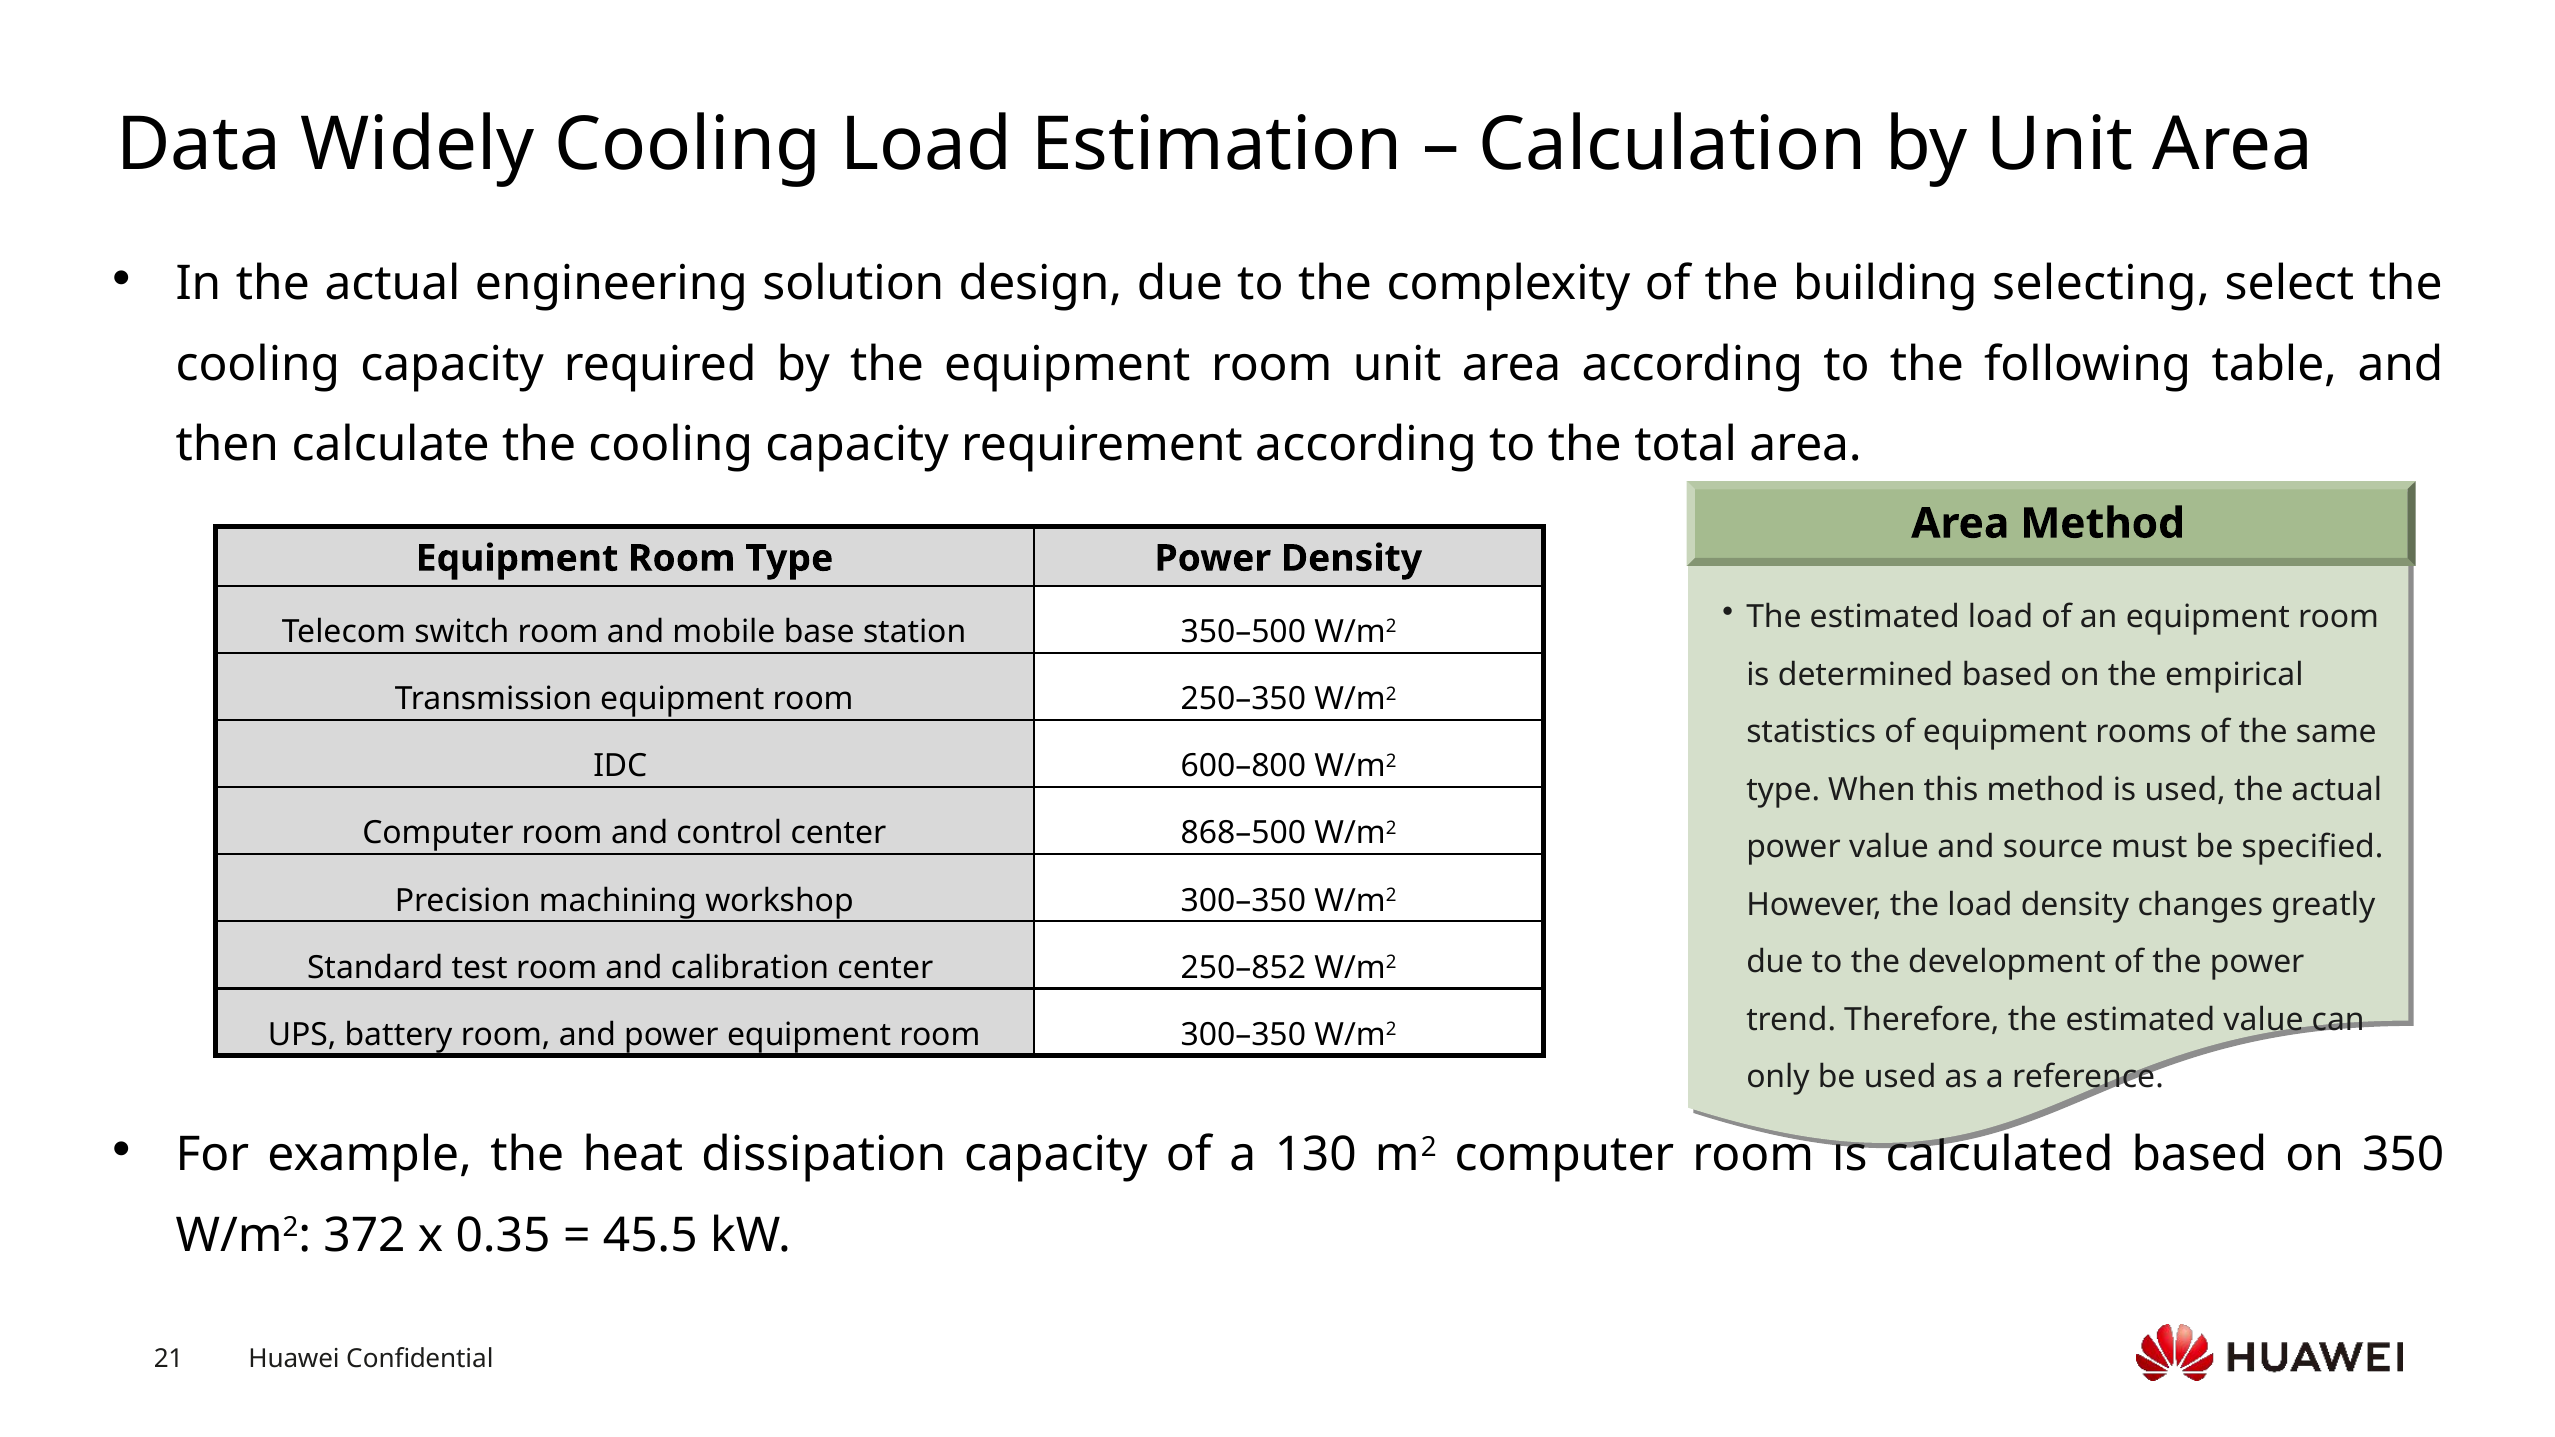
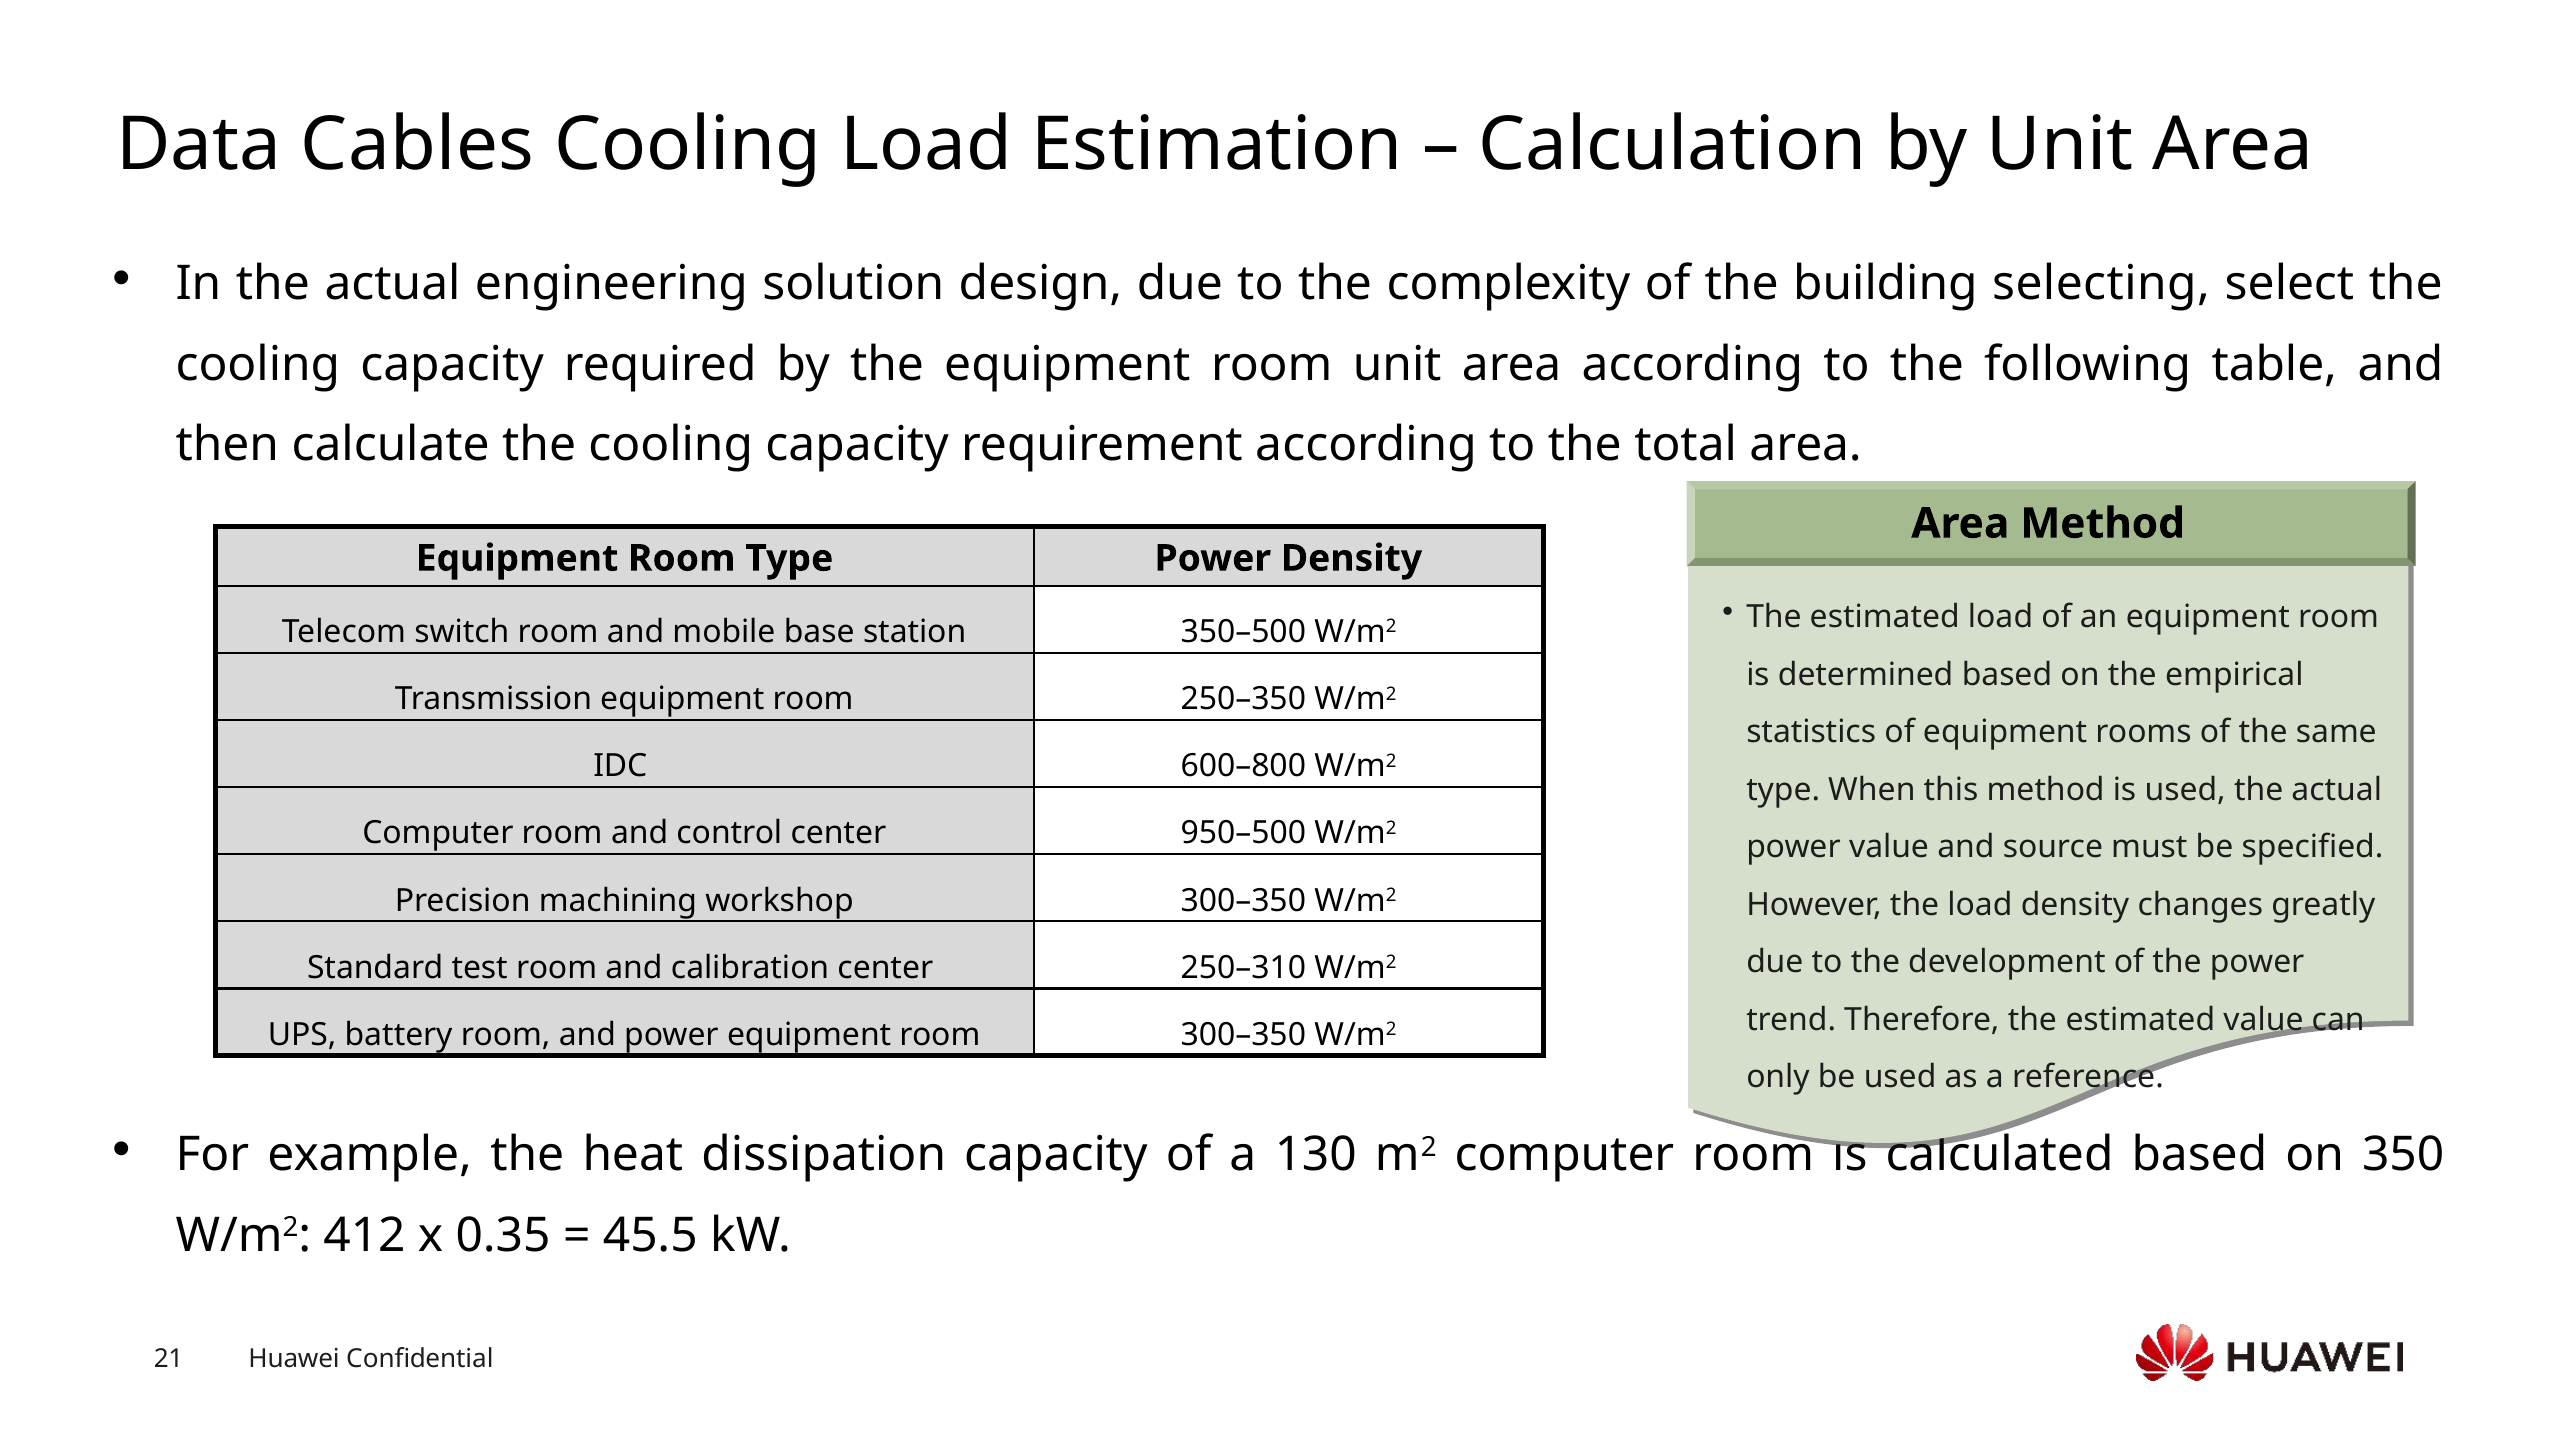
Widely: Widely -> Cables (418, 145)
868–500: 868–500 -> 950–500 (1243, 834)
250–852: 250–852 -> 250–310 (1243, 968)
372: 372 -> 412 (365, 1236)
